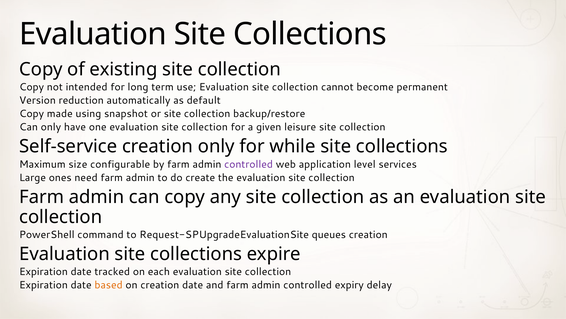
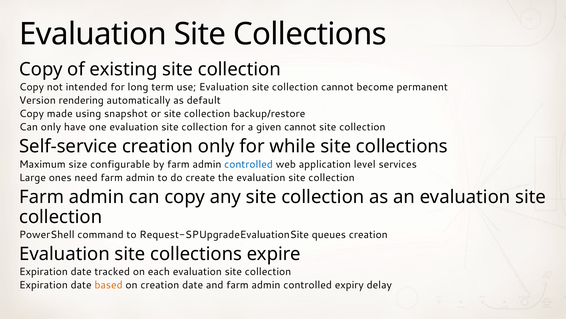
reduction: reduction -> rendering (81, 100)
given leisure: leisure -> cannot (300, 127)
controlled colour: purple -> blue (249, 164)
